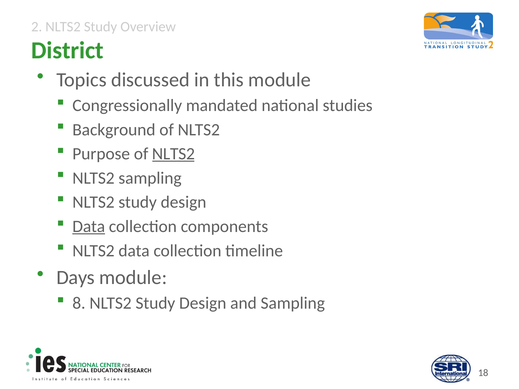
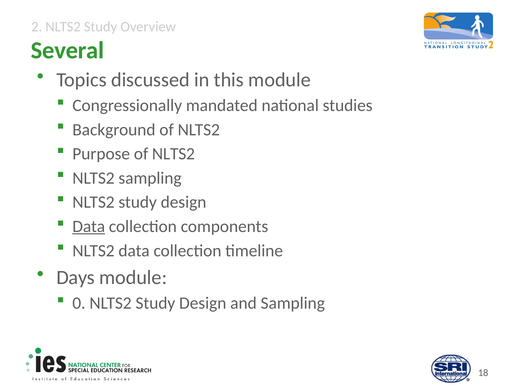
District: District -> Several (68, 51)
NLTS2 underline: present -> none (173, 154)
8: 8 -> 0 (79, 303)
